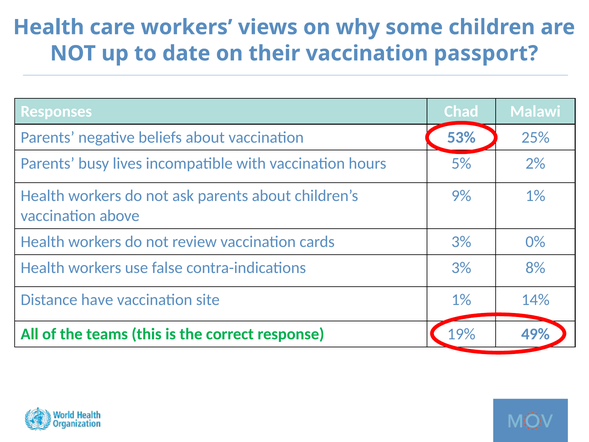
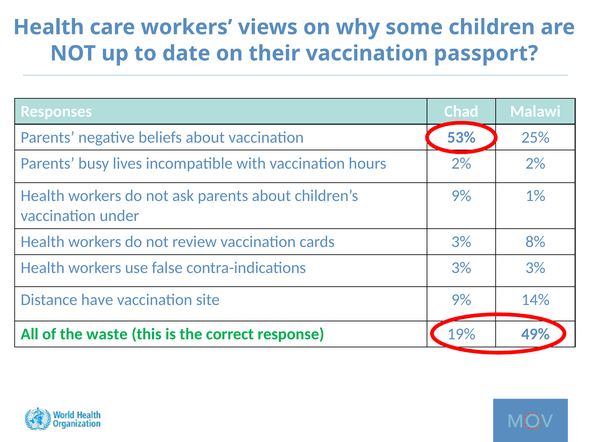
hours 5%: 5% -> 2% (461, 163)
above: above -> under (119, 216)
0%: 0% -> 8% (535, 242)
3% 8%: 8% -> 3% (535, 268)
site 1%: 1% -> 9% (461, 300)
teams: teams -> waste (107, 334)
